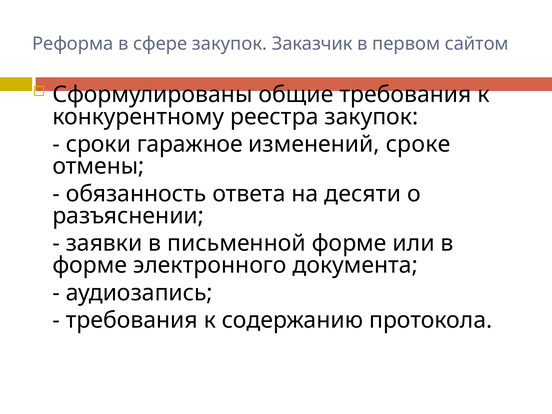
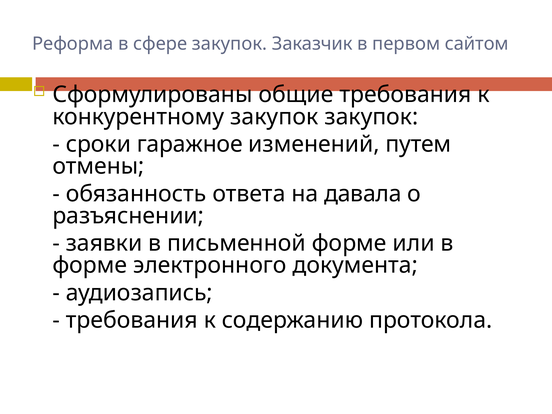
конкурентному реестра: реестра -> закупок (274, 117)
сроке: сроке -> путем (418, 144)
десяти: десяти -> давала (363, 194)
